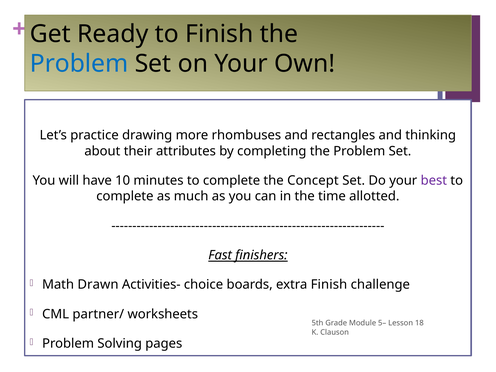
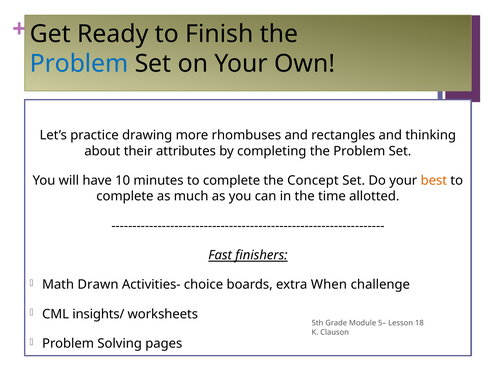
best colour: purple -> orange (434, 181)
extra Finish: Finish -> When (329, 285)
partner/: partner/ -> insights/ (98, 314)
